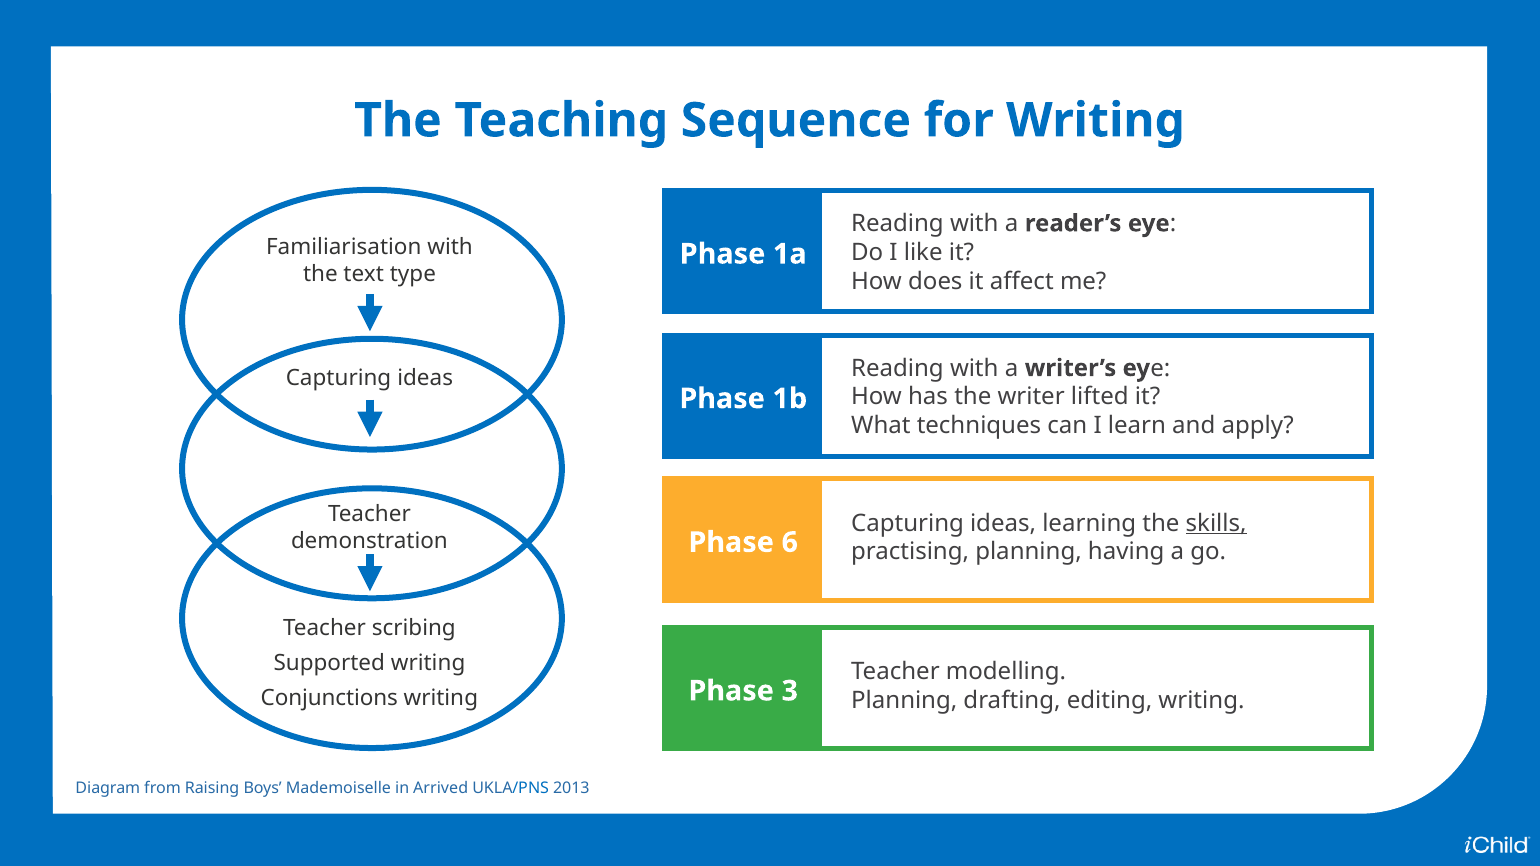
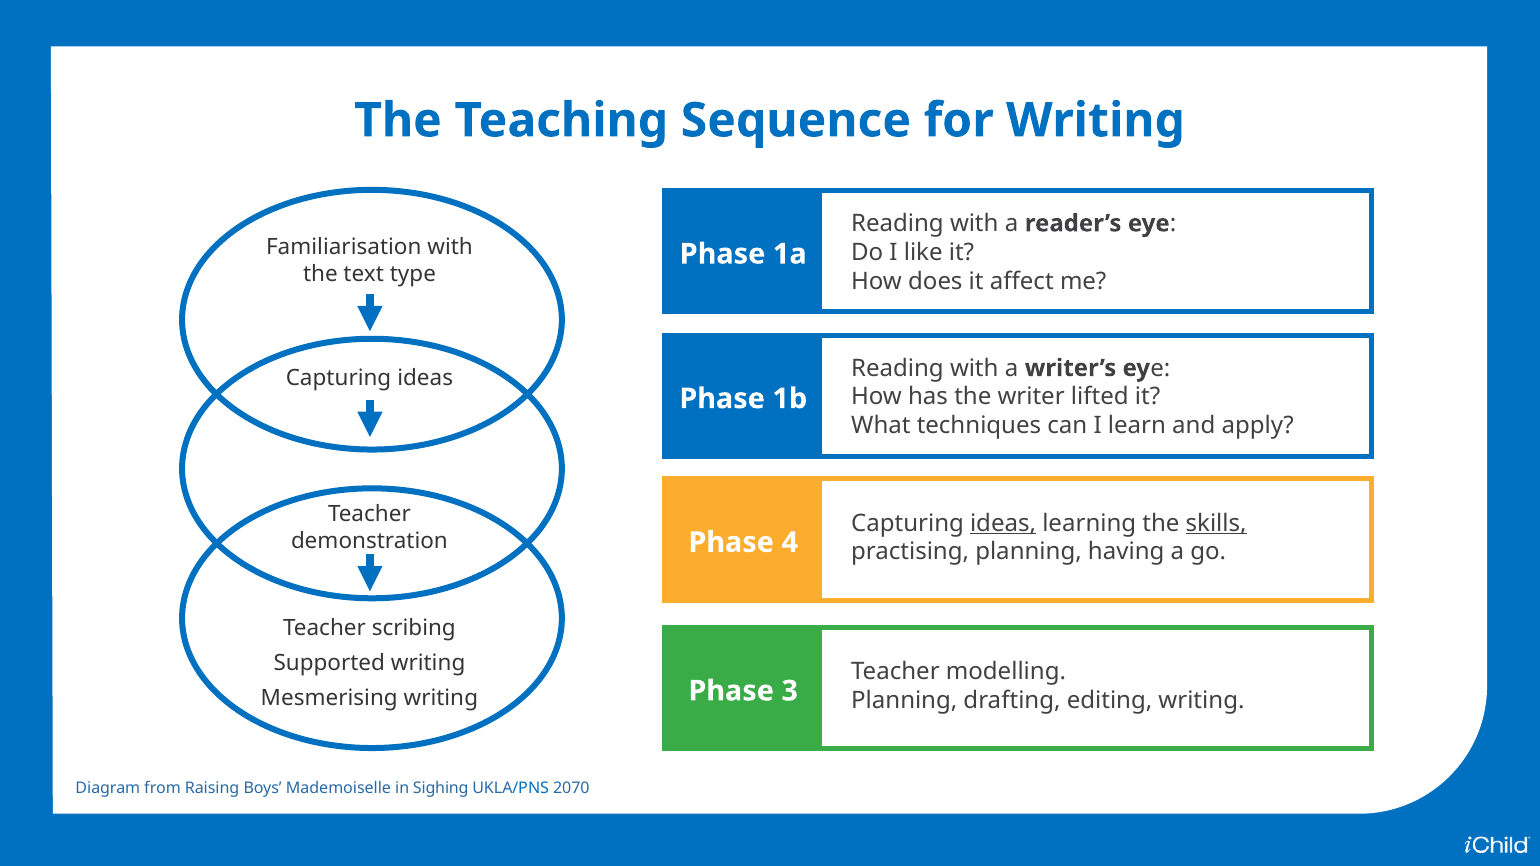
ideas underline: none -> present (1003, 523)
6: 6 -> 4 (790, 543)
Conjunctions: Conjunctions -> Mesmerising (329, 698)
Arrived: Arrived -> Sighing (441, 788)
2013: 2013 -> 2070 (571, 788)
